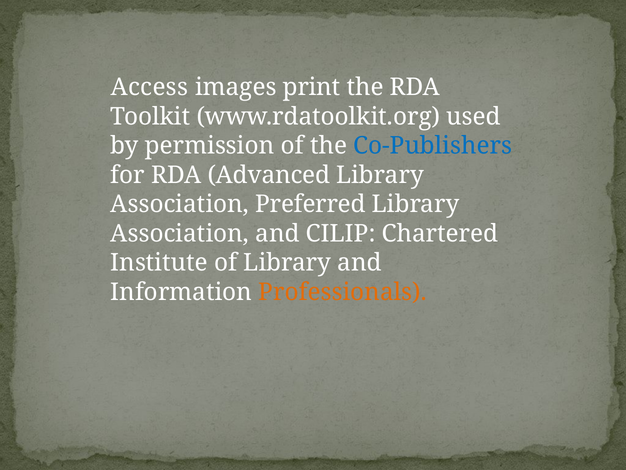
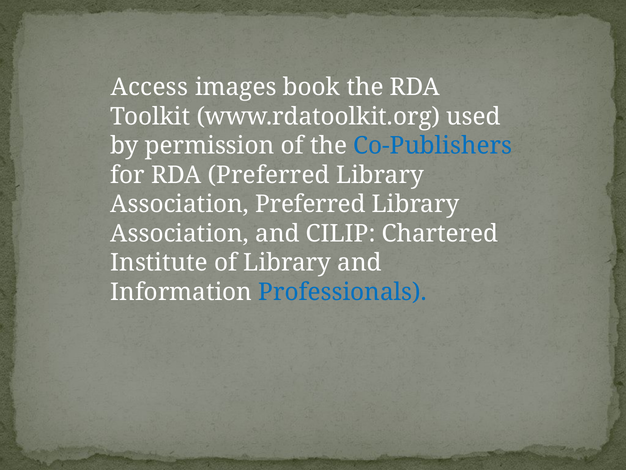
print: print -> book (311, 87)
RDA Advanced: Advanced -> Preferred (269, 175)
Professionals colour: orange -> blue (343, 292)
